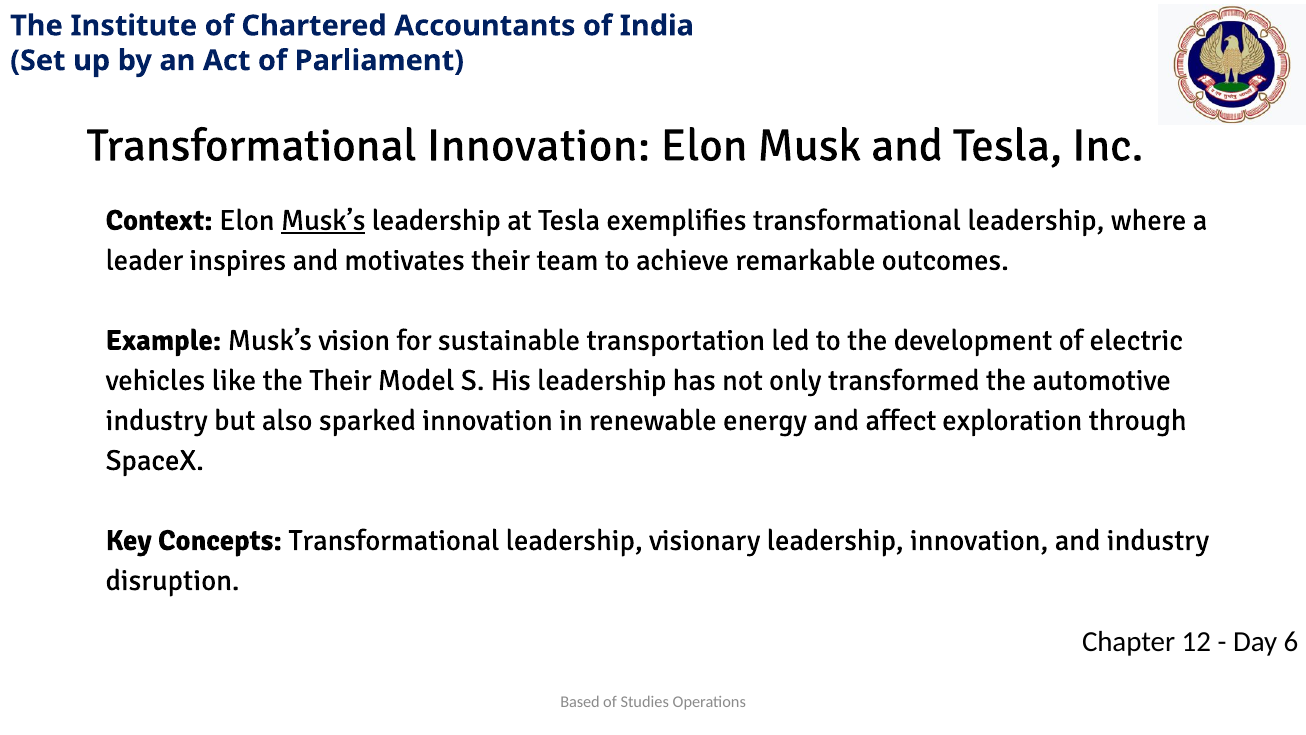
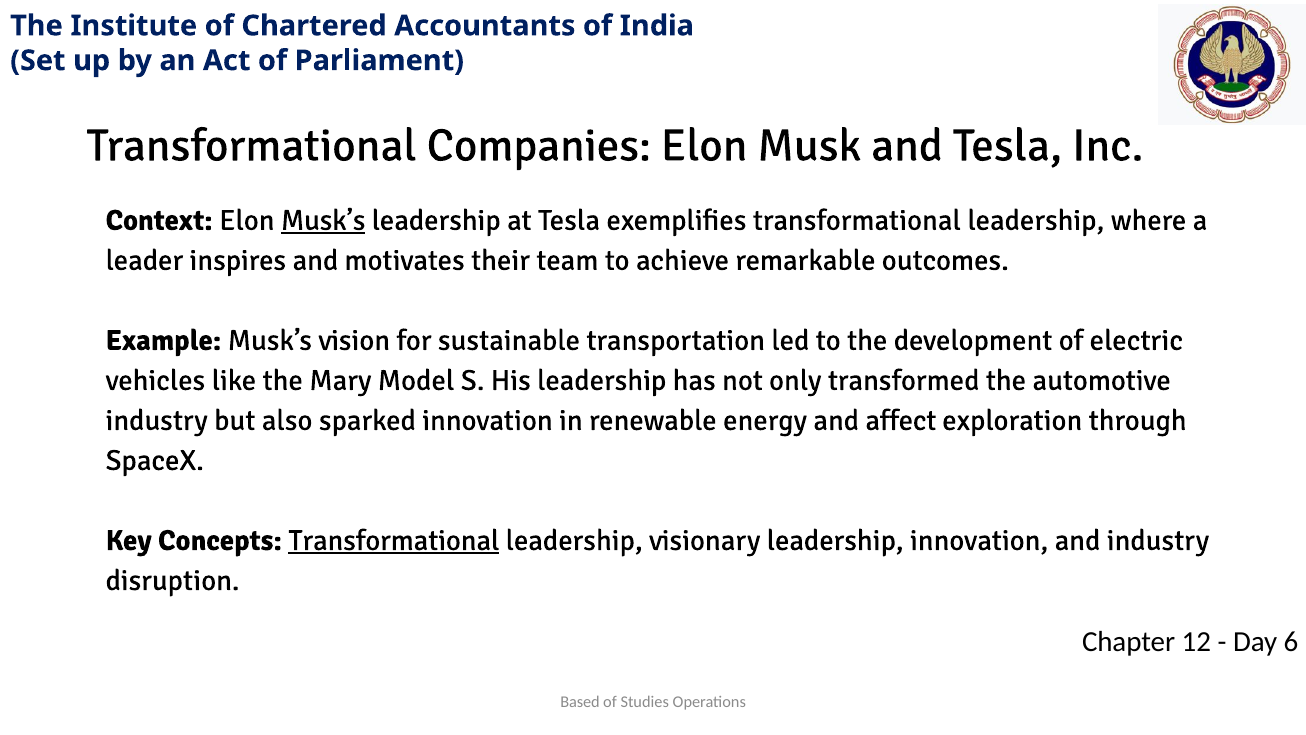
Transformational Innovation: Innovation -> Companies (539, 145)
the Their: Their -> Mary (340, 380)
Transformational underline: none -> present (394, 540)
